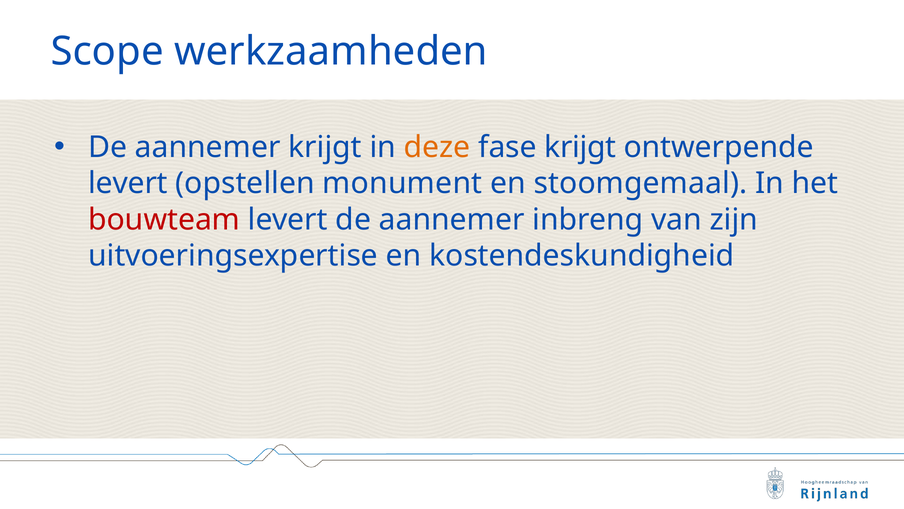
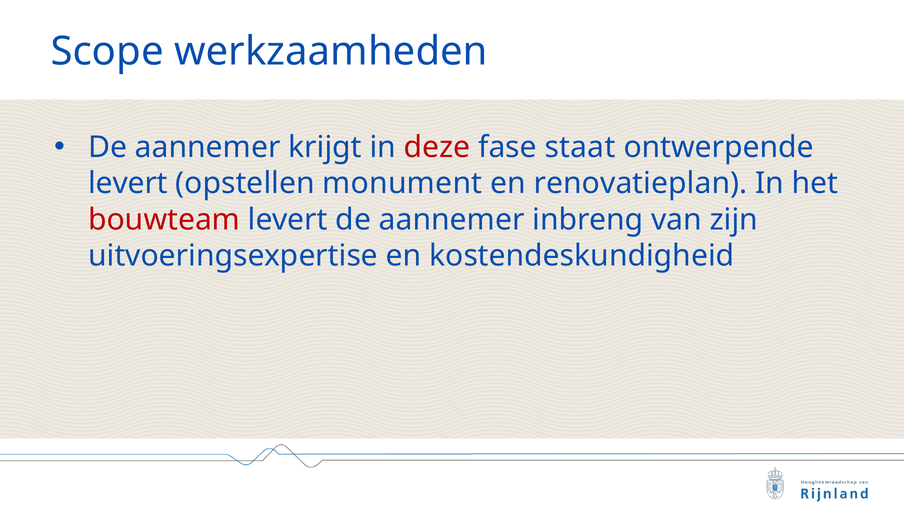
deze colour: orange -> red (437, 147)
fase krijgt: krijgt -> staat (580, 147)
stoomgemaal: stoomgemaal -> renovatieplan (641, 183)
